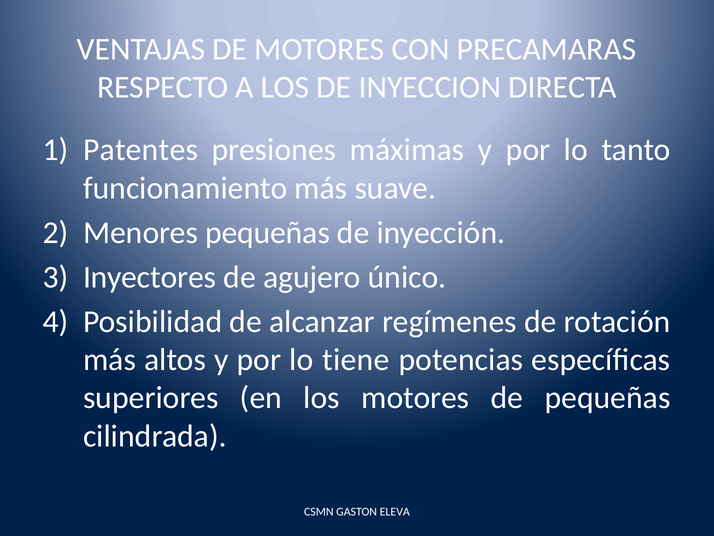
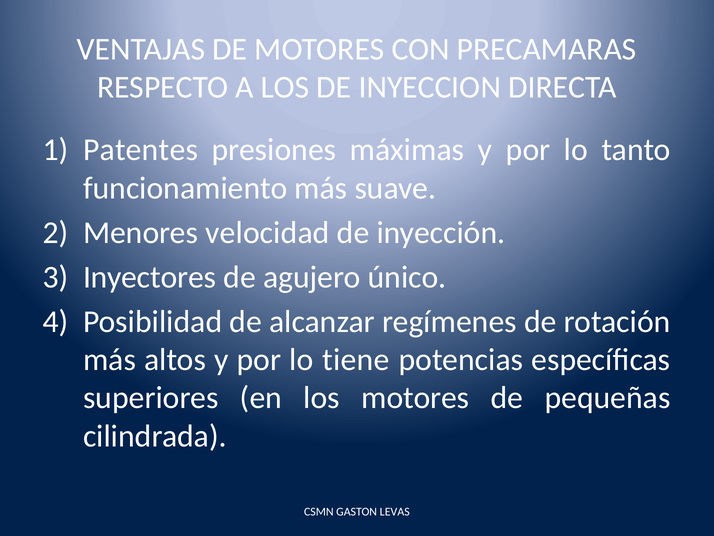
Menores pequeñas: pequeñas -> velocidad (267, 232)
ELEVA: ELEVA -> LEVAS (395, 511)
